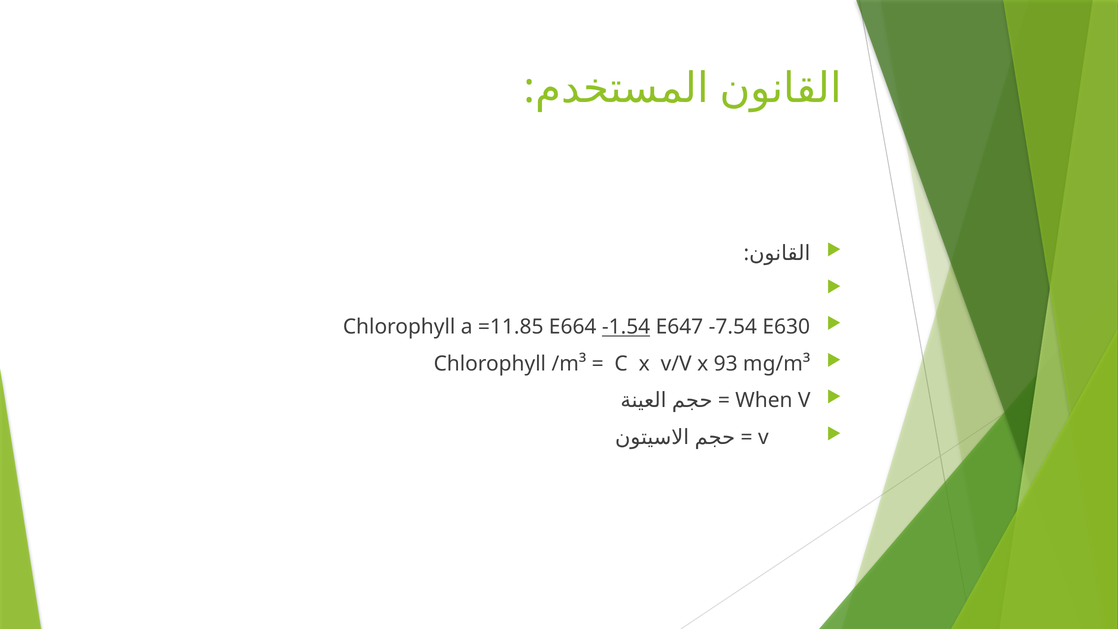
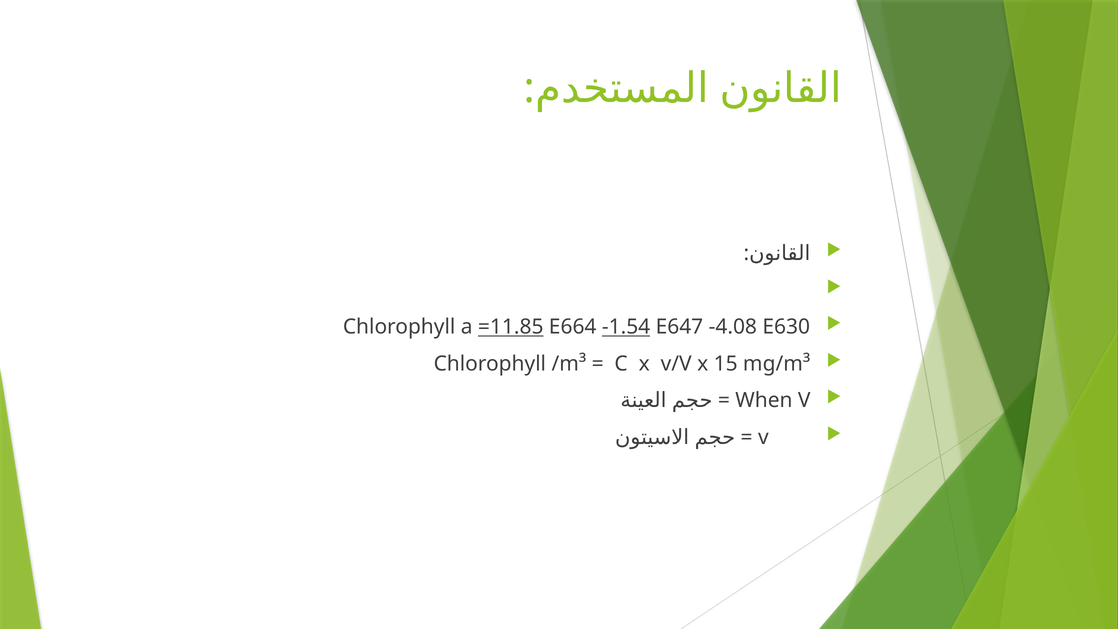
=11.85 underline: none -> present (511, 327)
-7.54: -7.54 -> -4.08 (733, 327)
93: 93 -> 15 (726, 364)
